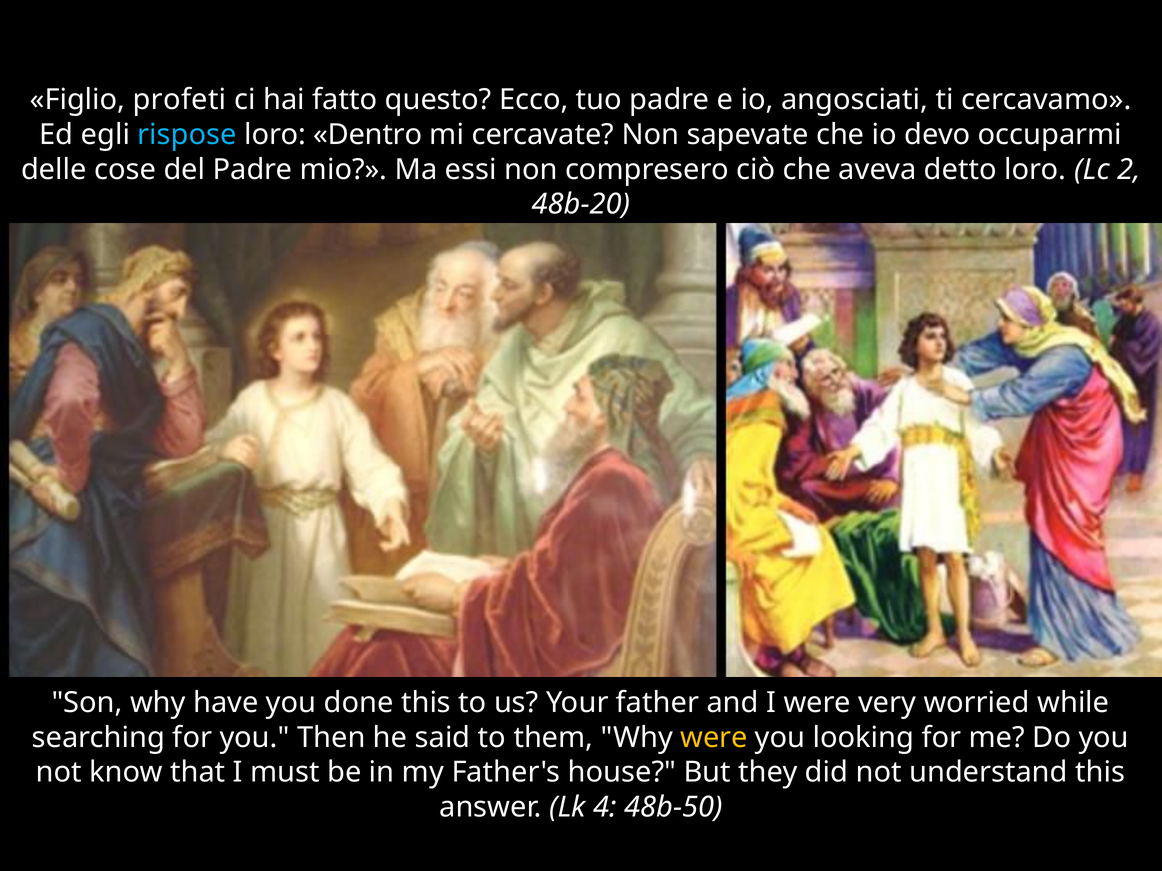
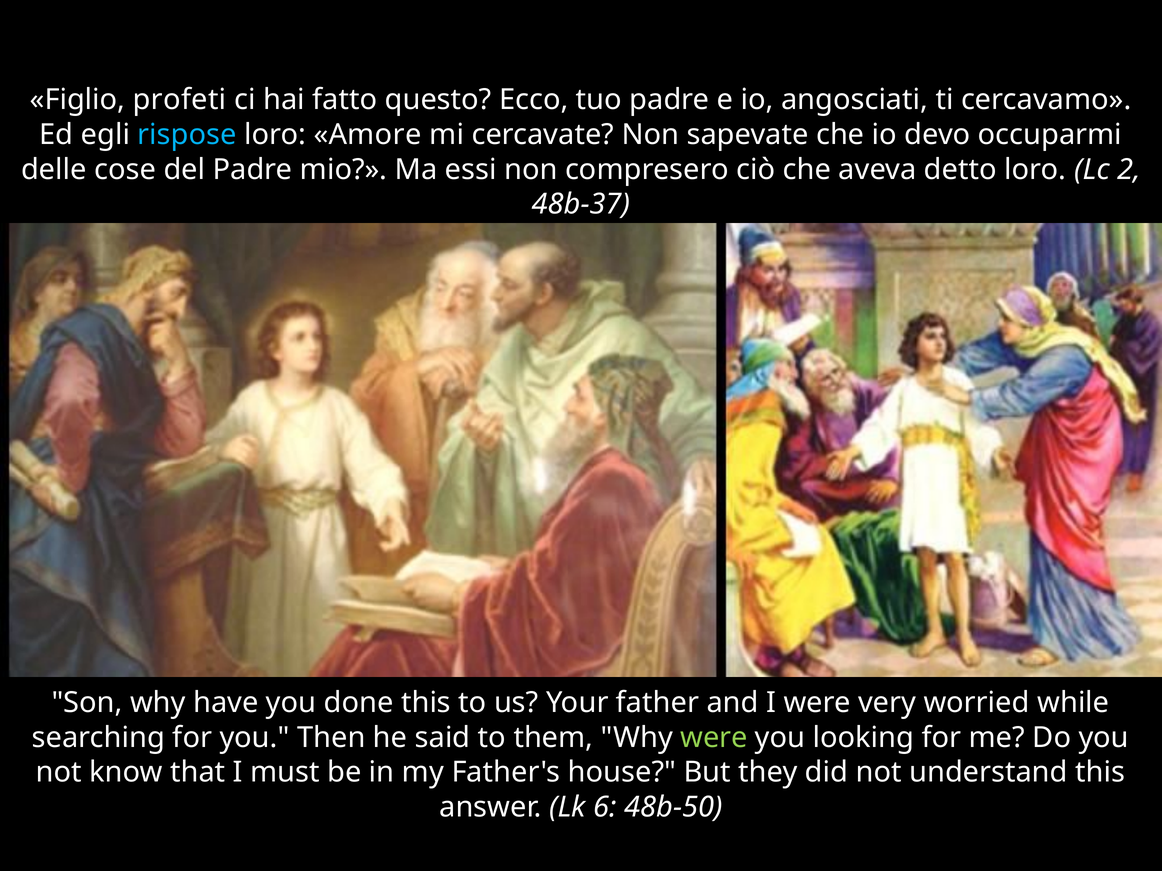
Dentro: Dentro -> Amore (368, 135)
48b-20: 48b-20 -> 48b-37 (581, 204)
were colour: yellow -> light green (714, 738)
4: 4 -> 6 (605, 808)
